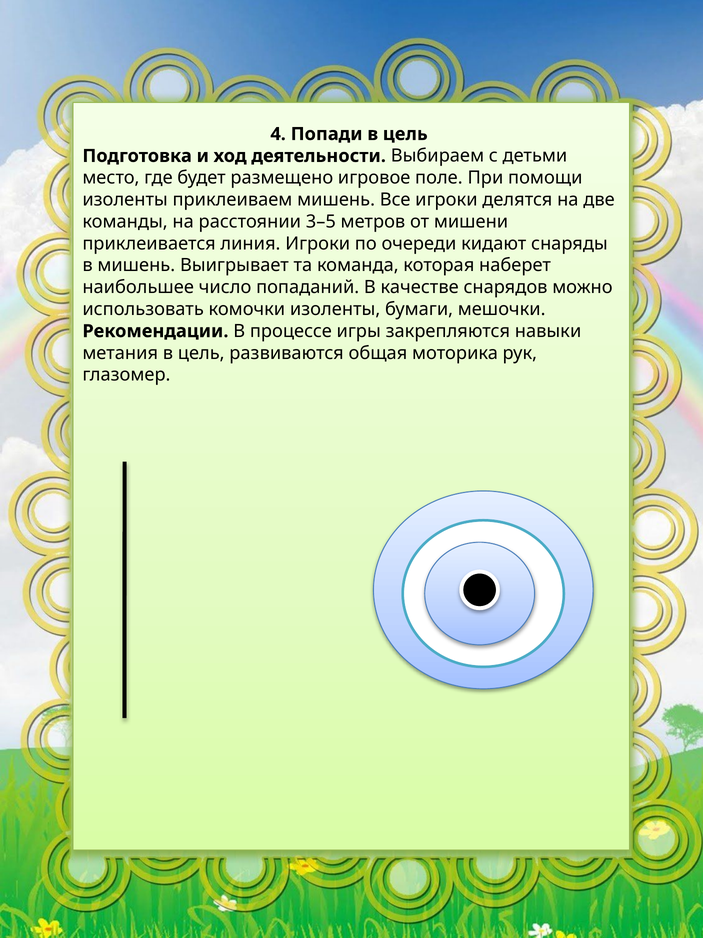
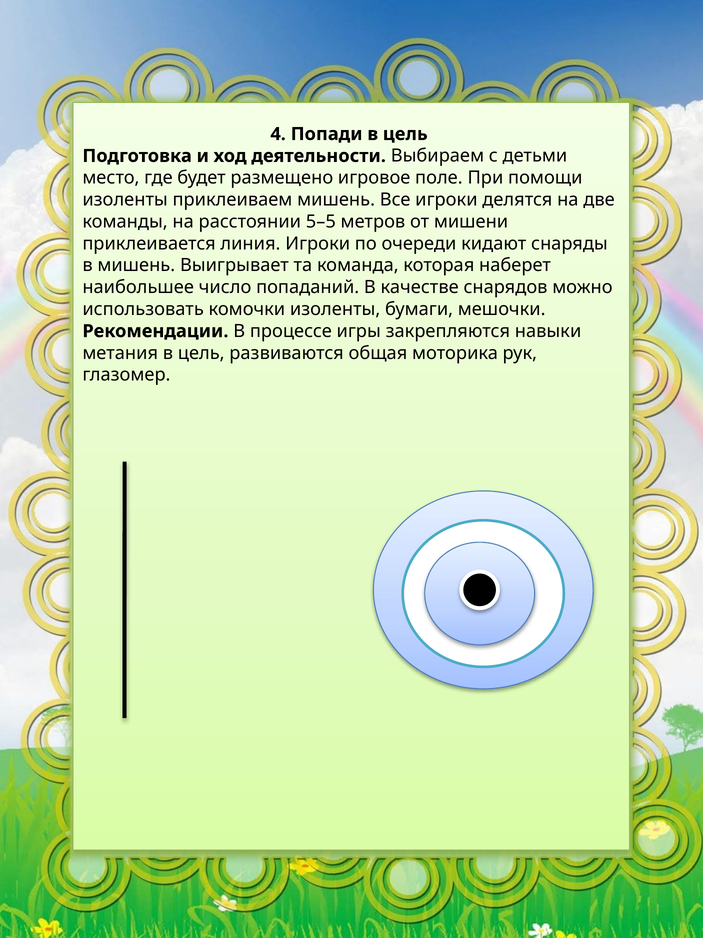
3–5: 3–5 -> 5–5 (321, 221)
